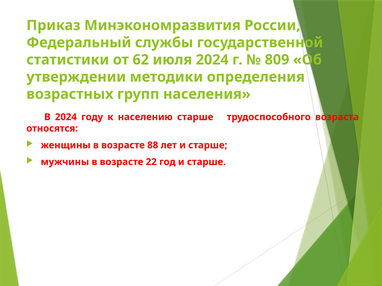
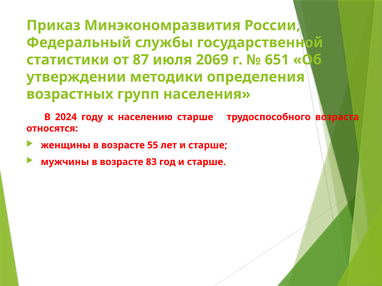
62: 62 -> 87 (141, 60)
июля 2024: 2024 -> 2069 (212, 60)
809: 809 -> 651 (277, 60)
88: 88 -> 55 (153, 145)
22: 22 -> 83 (151, 162)
